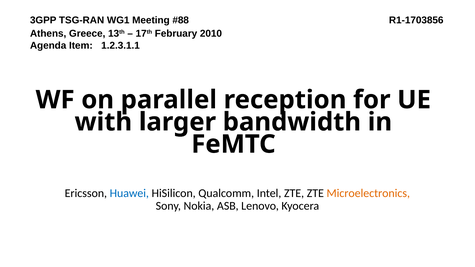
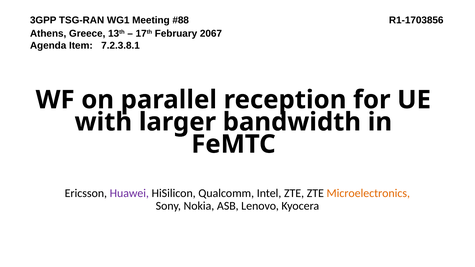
2010: 2010 -> 2067 (211, 34)
1.2.3.1.1: 1.2.3.1.1 -> 7.2.3.8.1 (121, 46)
Huawei colour: blue -> purple (129, 193)
